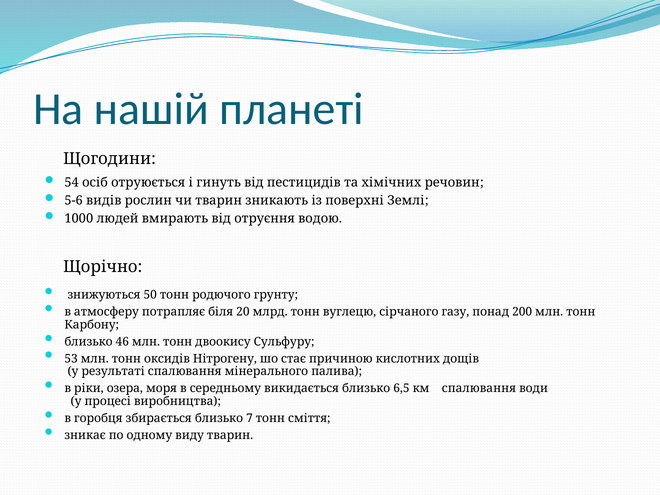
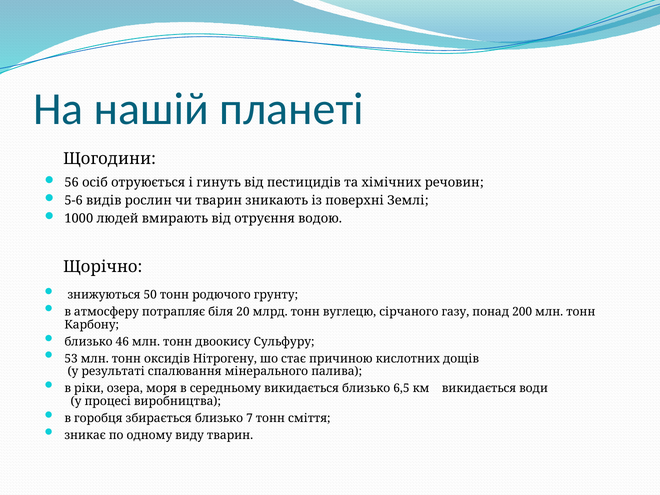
54: 54 -> 56 (72, 182)
км спалювання: спалювання -> викидається (479, 389)
